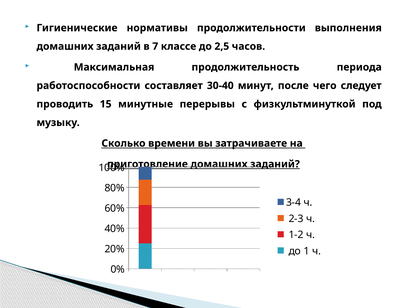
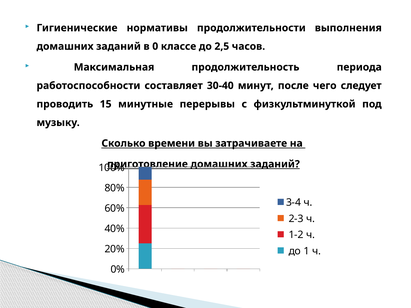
7: 7 -> 0 (155, 46)
